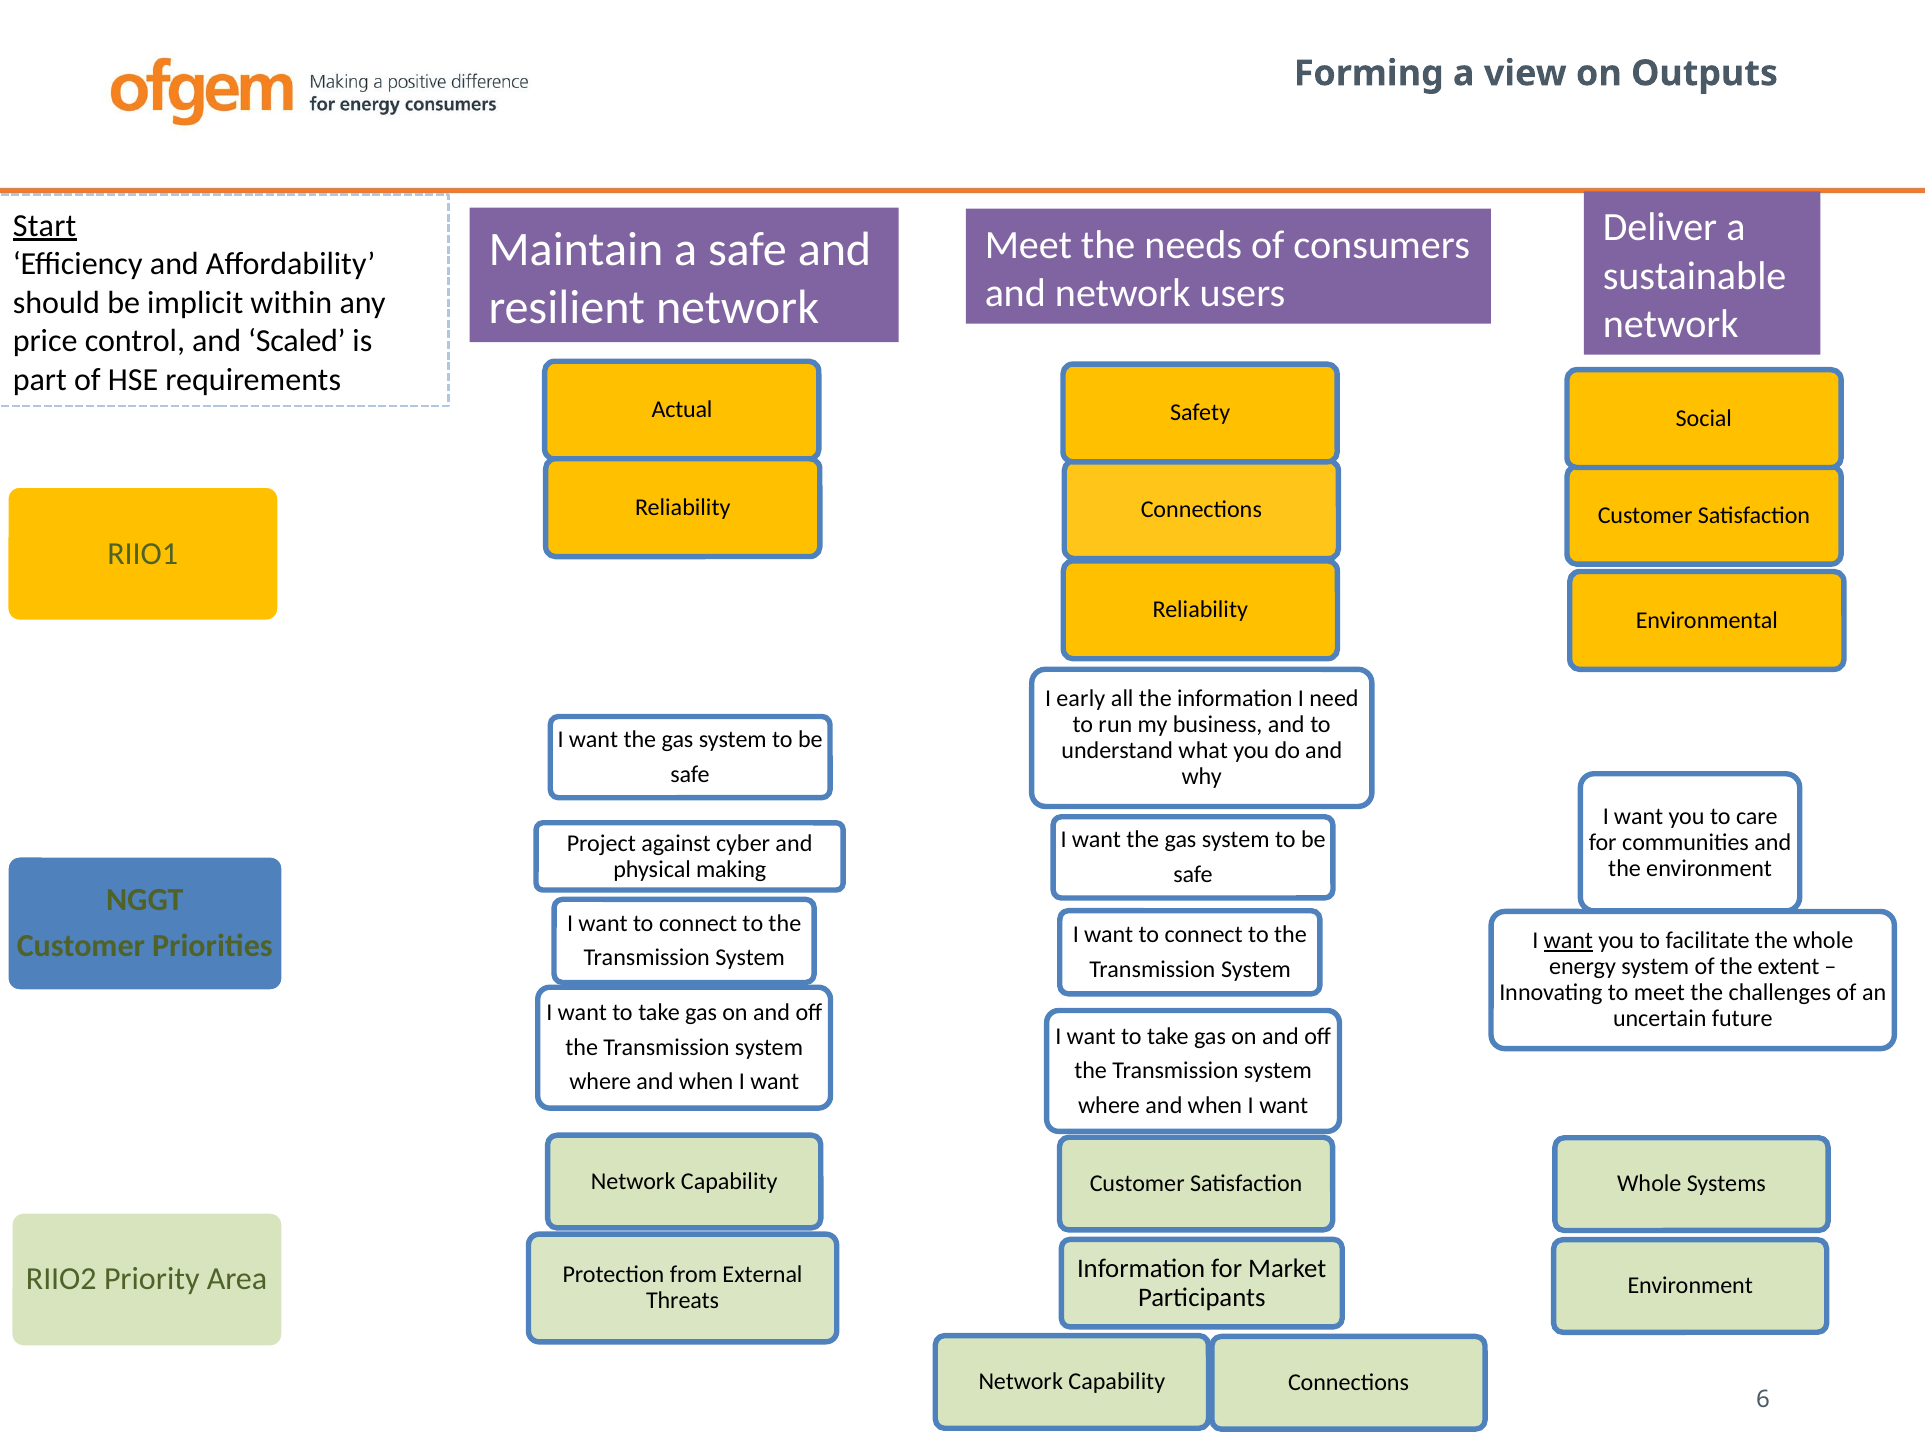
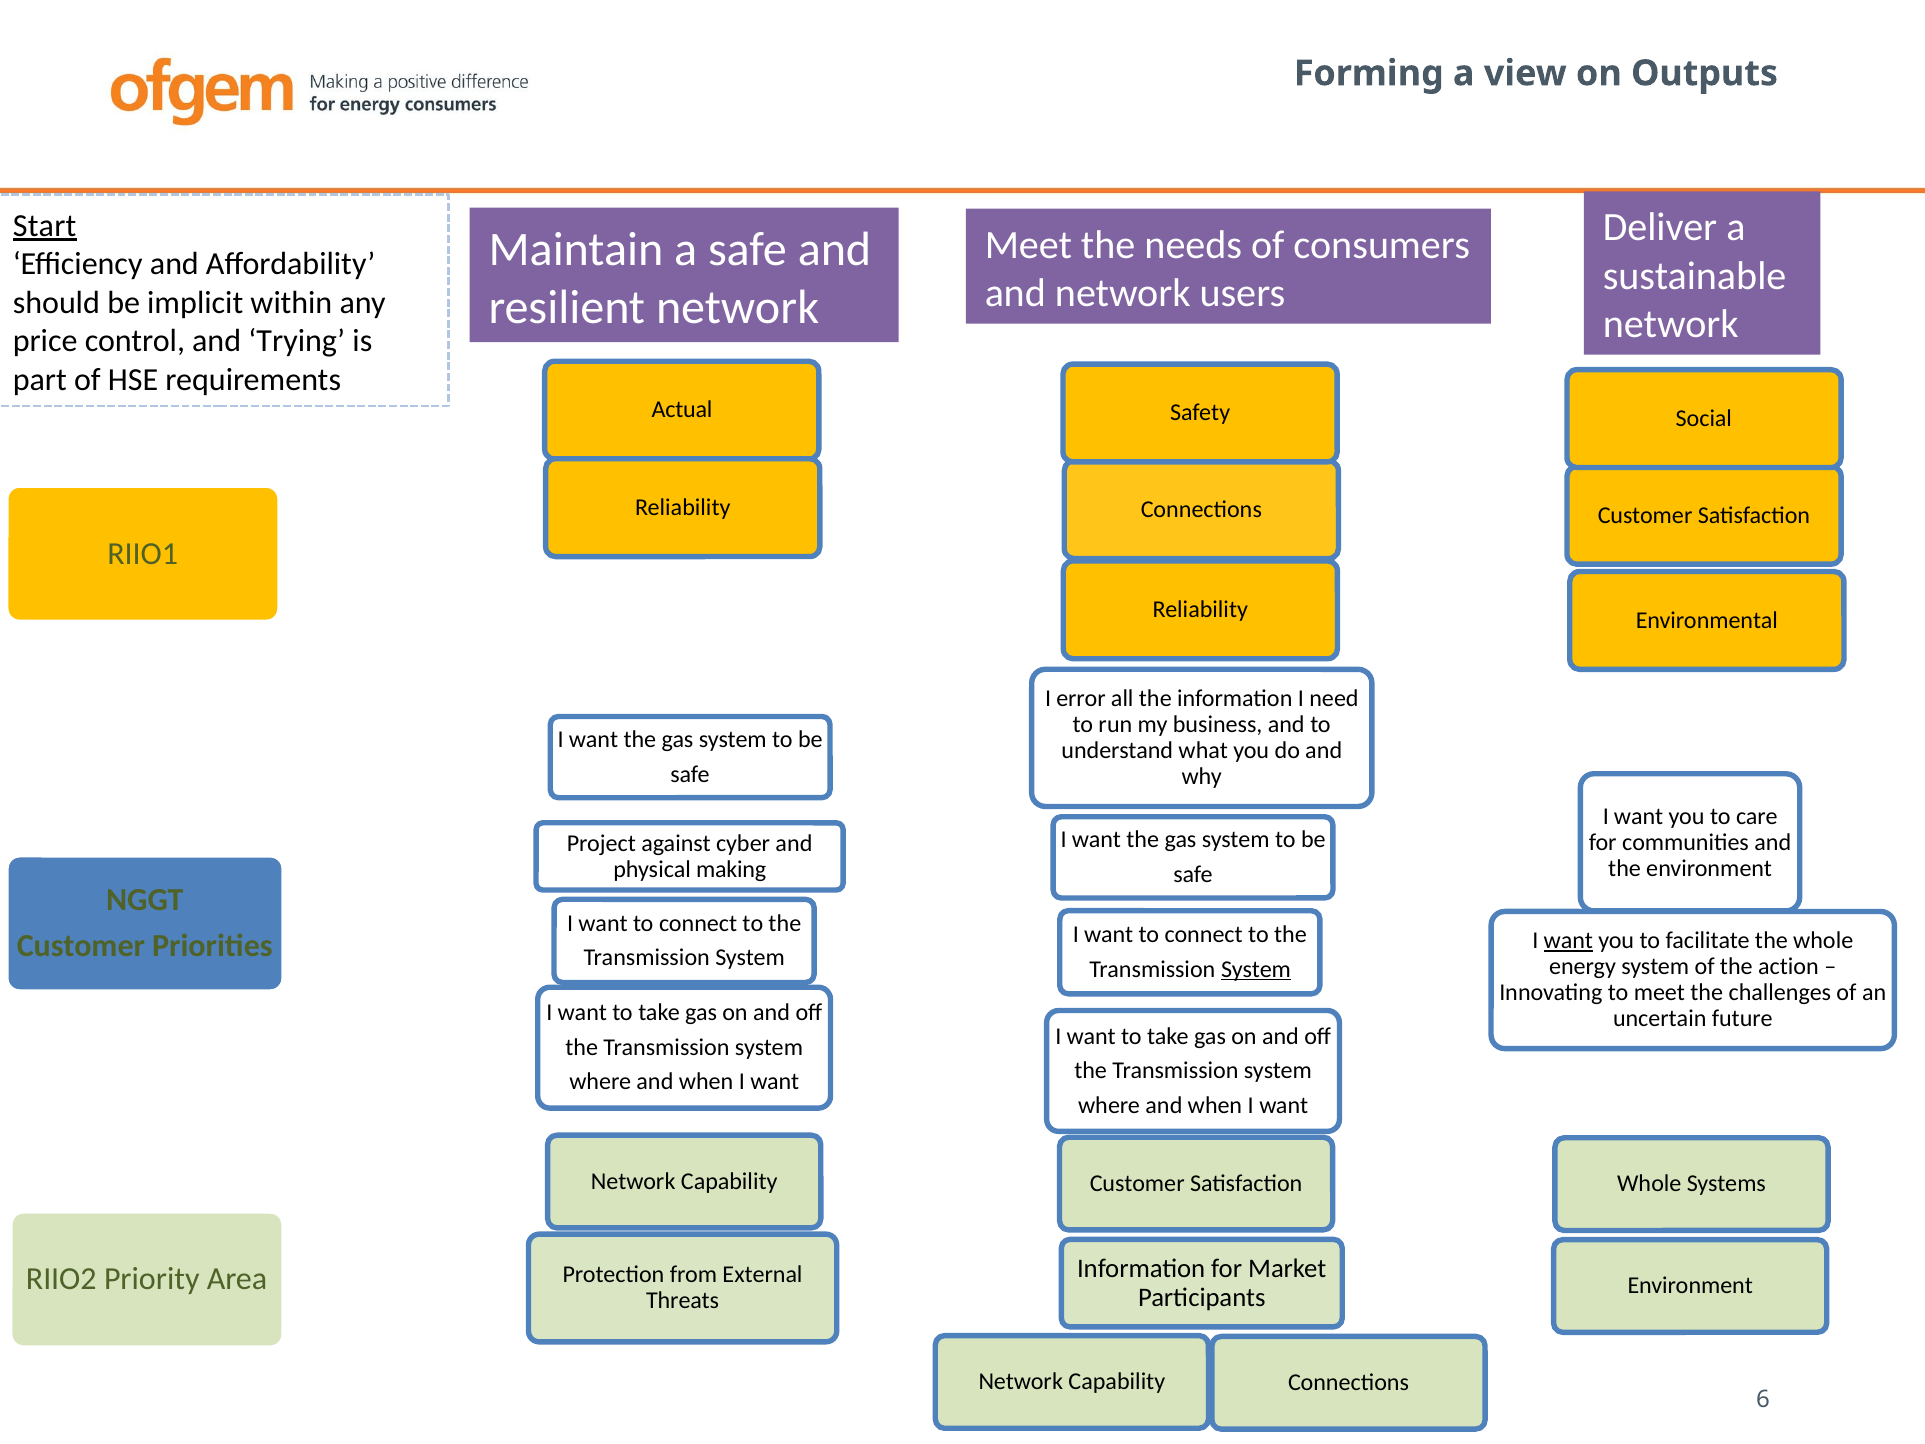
Scaled: Scaled -> Trying (297, 341)
early: early -> error (1081, 698)
extent: extent -> action (1788, 967)
System underline: none -> present (1256, 969)
